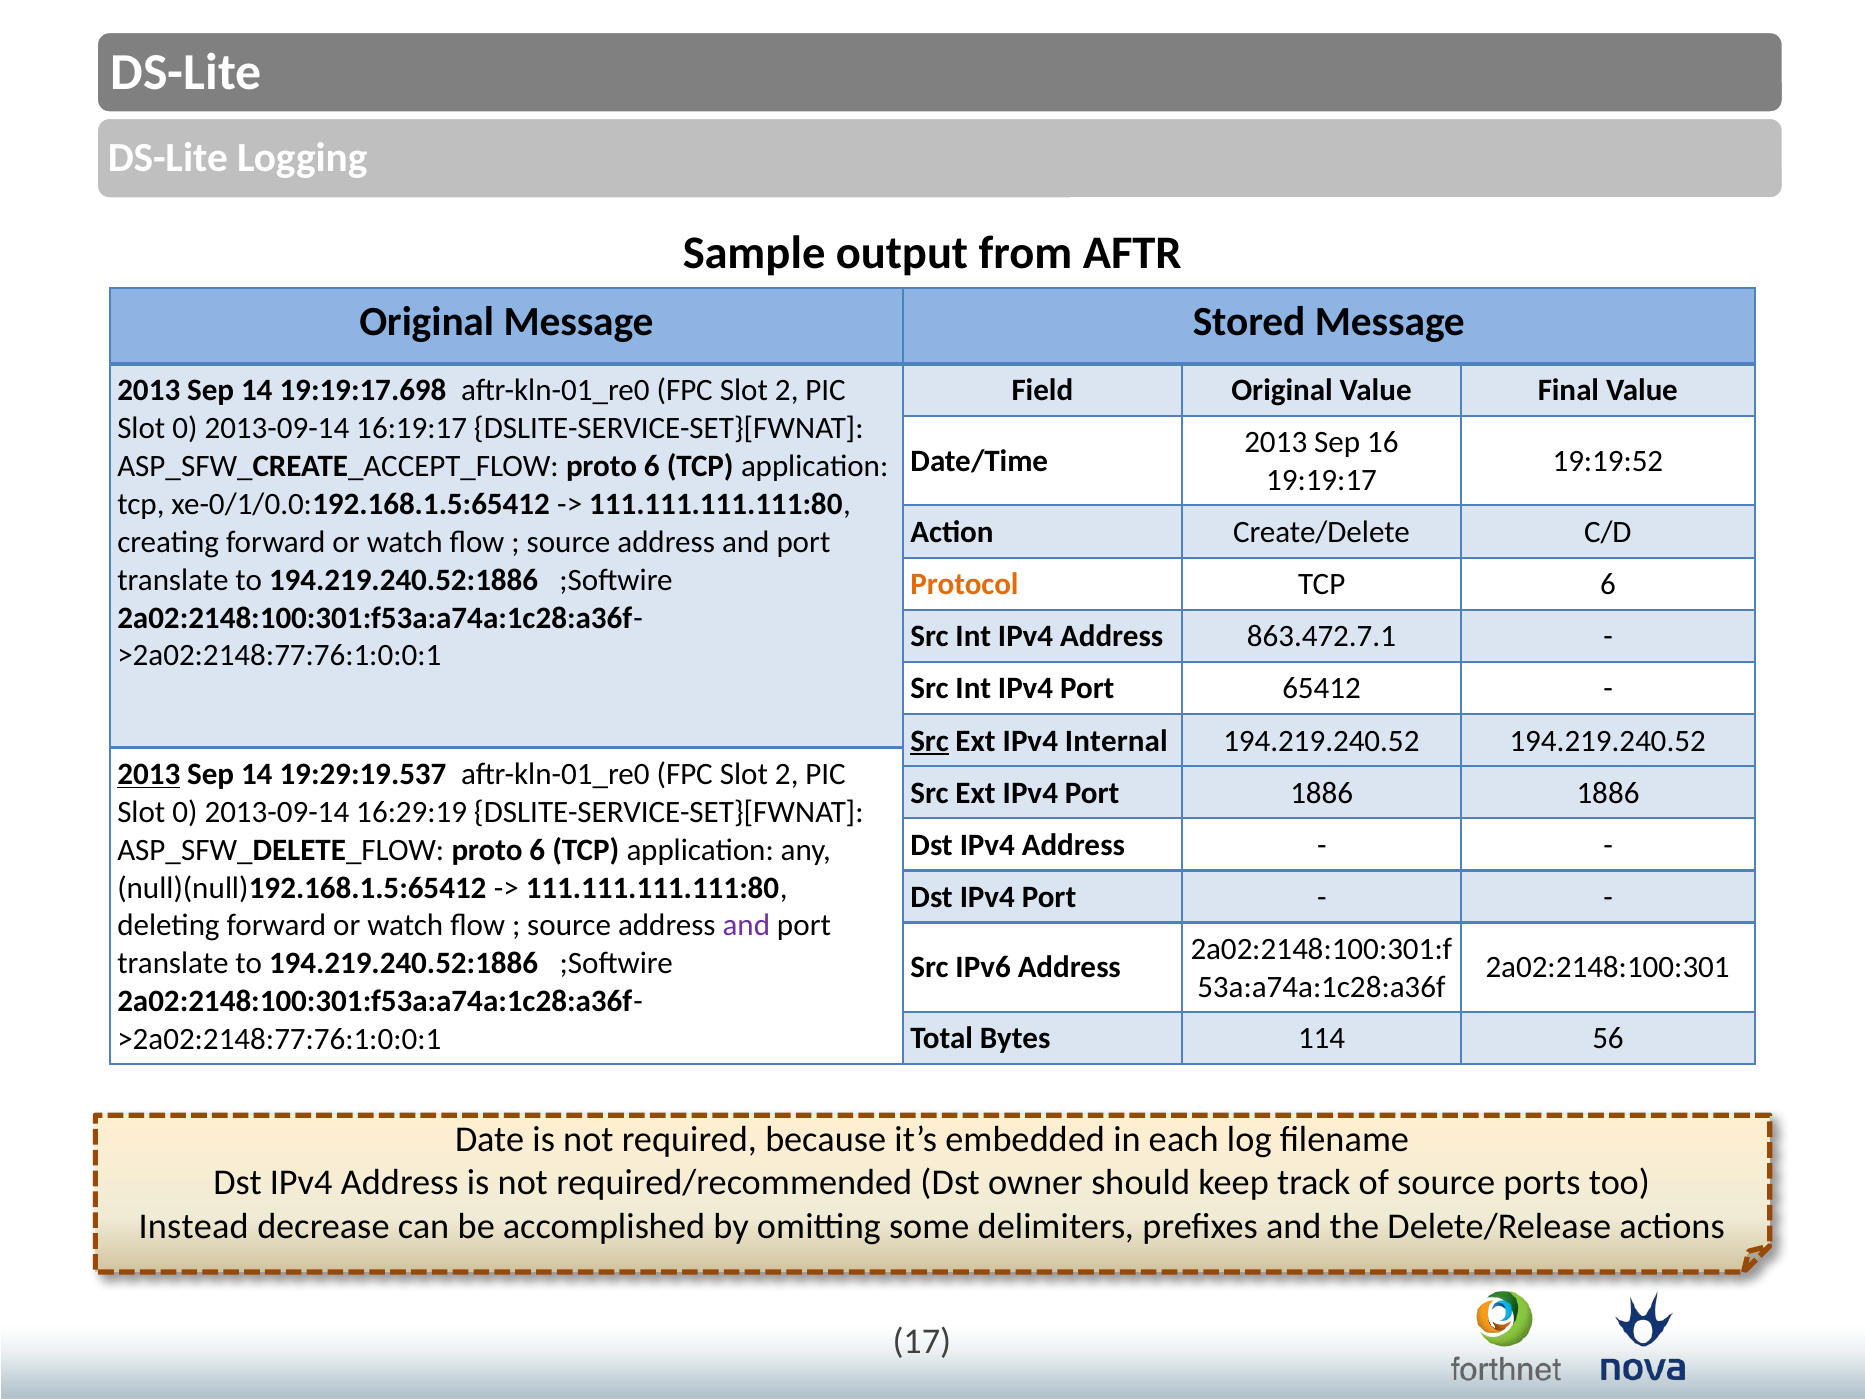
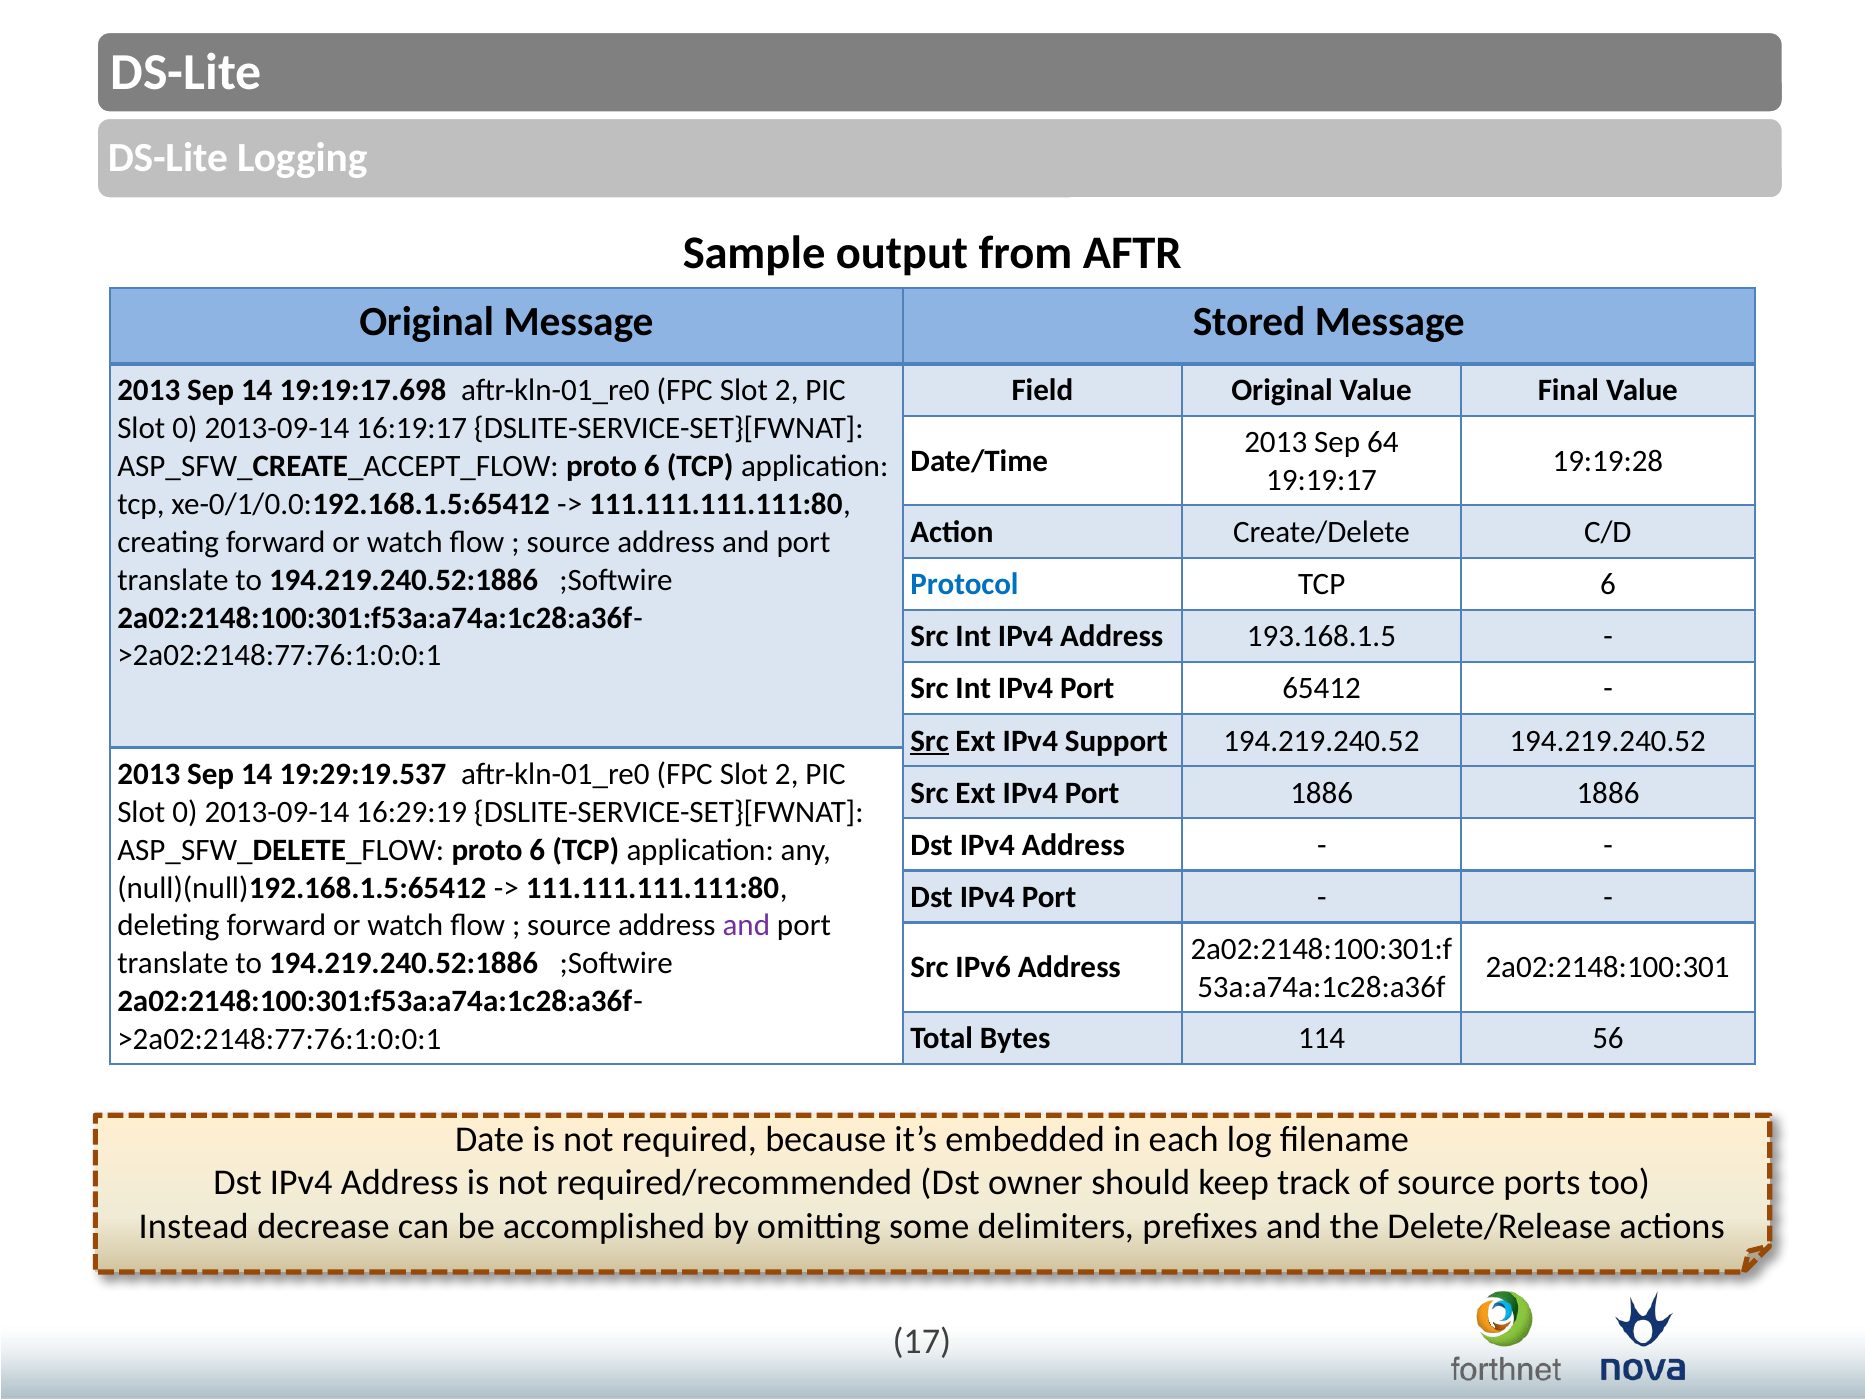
16: 16 -> 64 (1383, 442)
19:19:52: 19:19:52 -> 19:19:28 (1608, 461)
Protocol colour: orange -> blue (964, 584)
863.472.7.1: 863.472.7.1 -> 193.168.1.5 (1321, 637)
Internal: Internal -> Support (1116, 741)
2013 underline: present -> none (149, 774)
